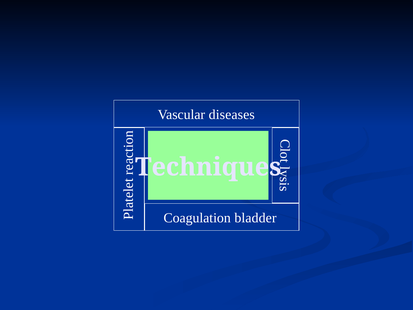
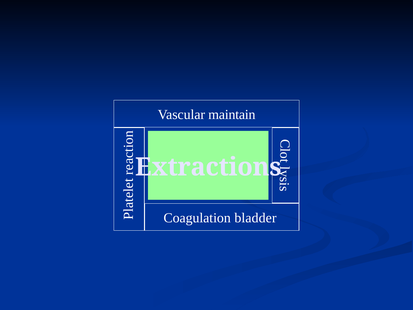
diseases: diseases -> maintain (232, 115)
Techniques: Techniques -> Extractions (208, 167)
